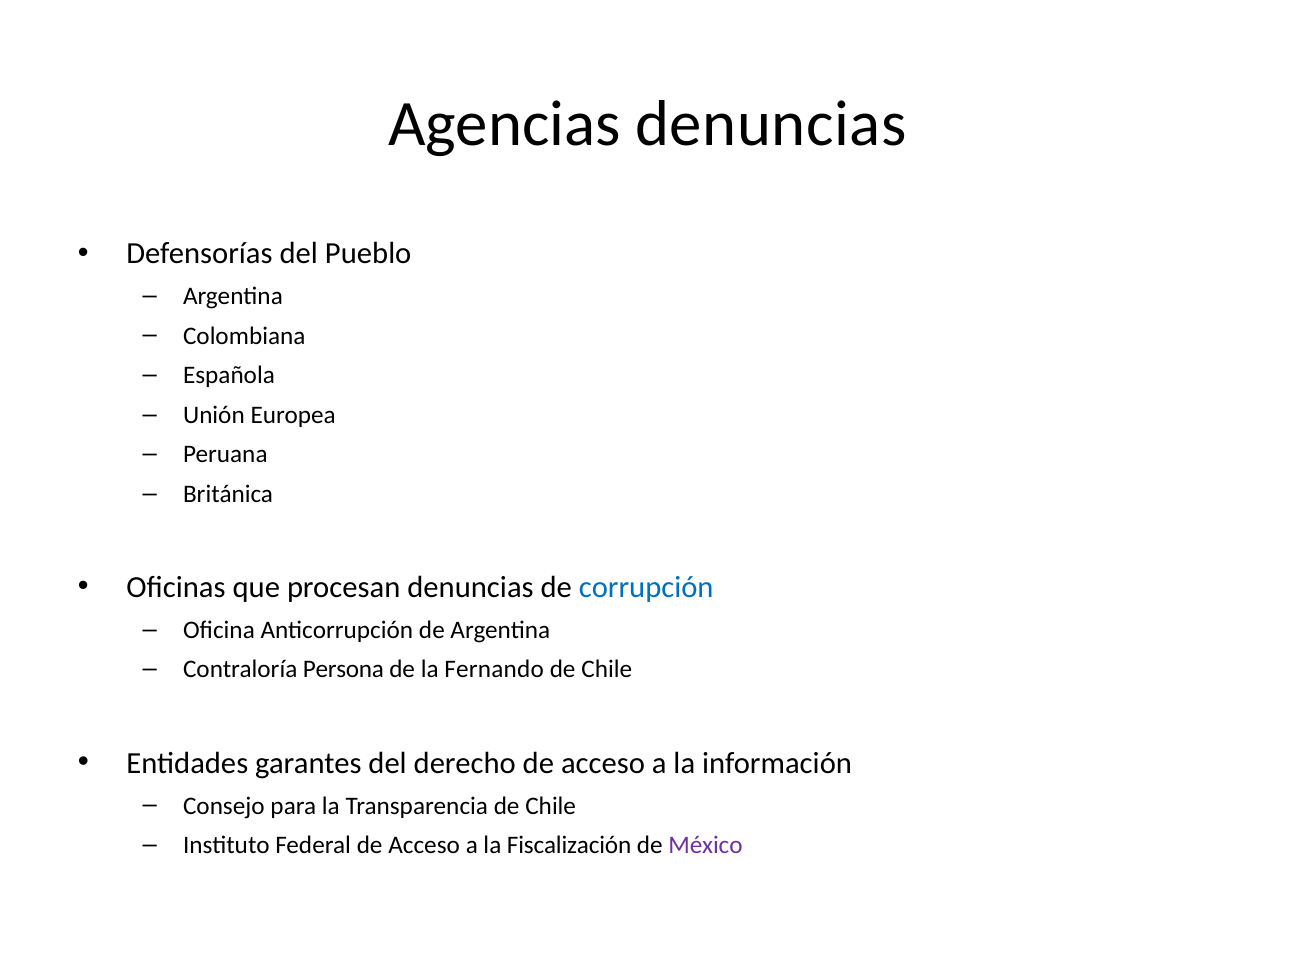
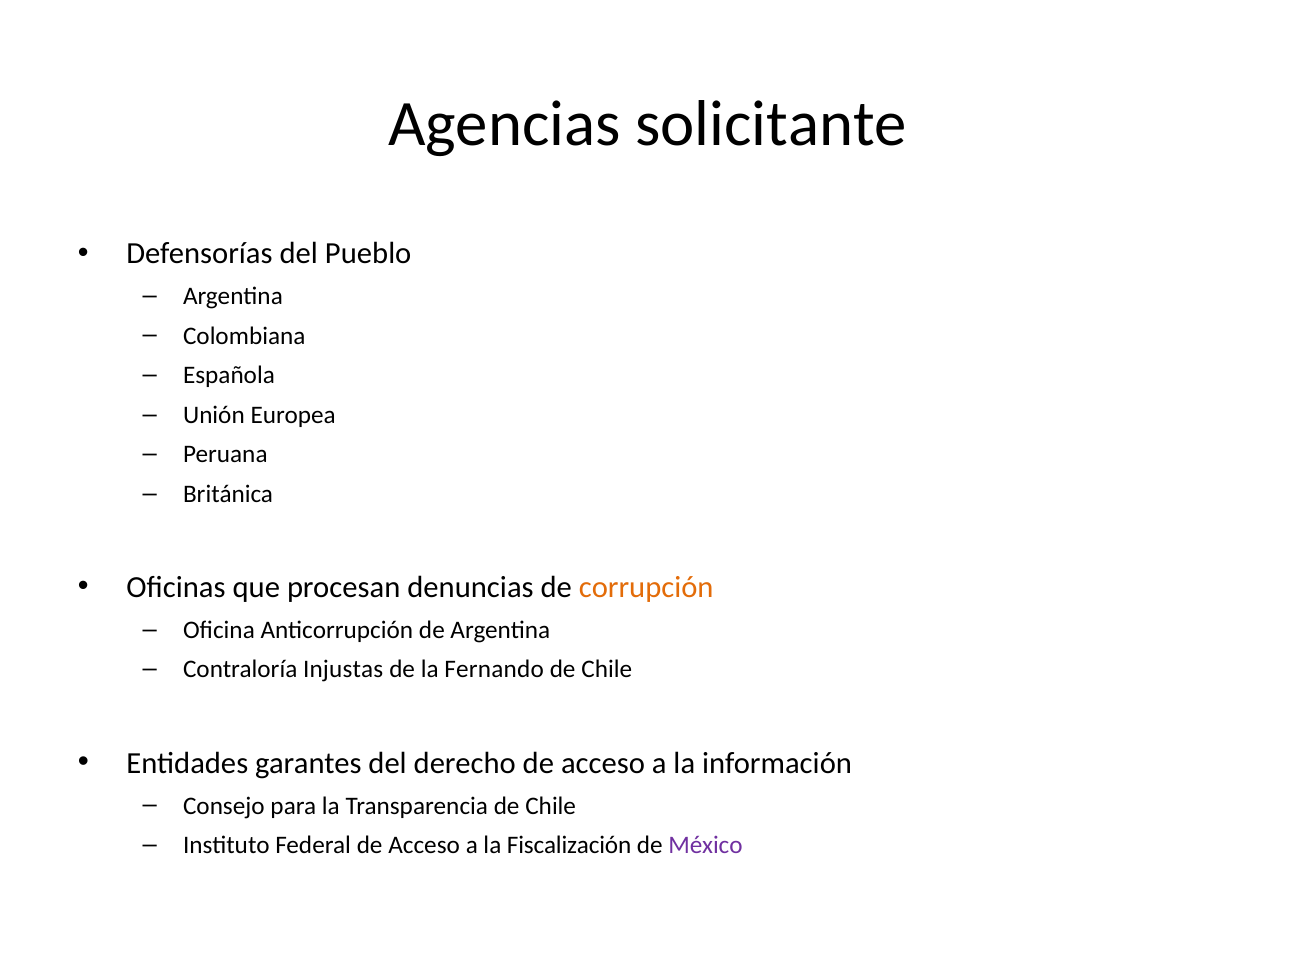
Agencias denuncias: denuncias -> solicitante (771, 124)
corrupción colour: blue -> orange (646, 588)
Persona: Persona -> Injustas (343, 670)
